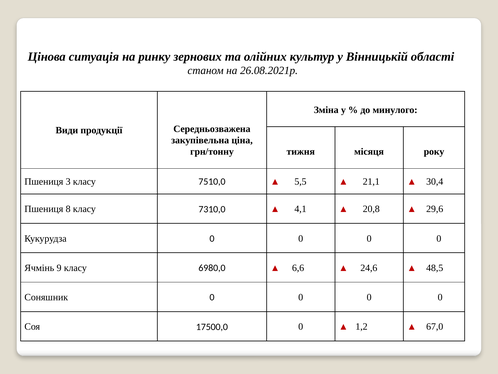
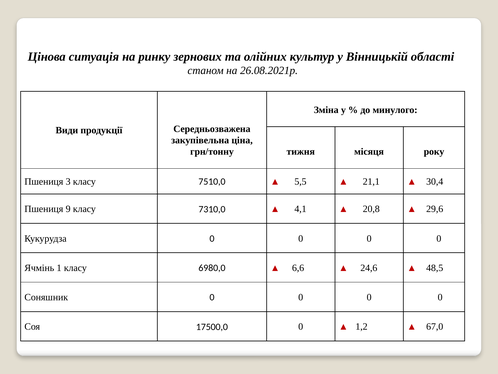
8: 8 -> 9 (68, 209)
9: 9 -> 1 (59, 268)
